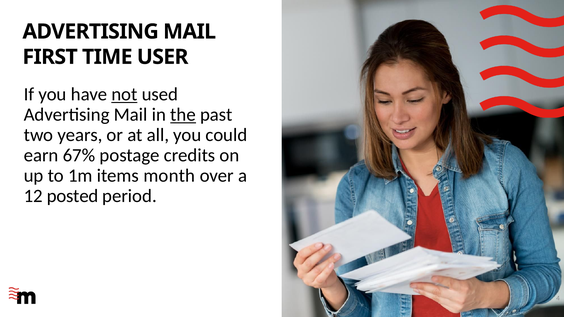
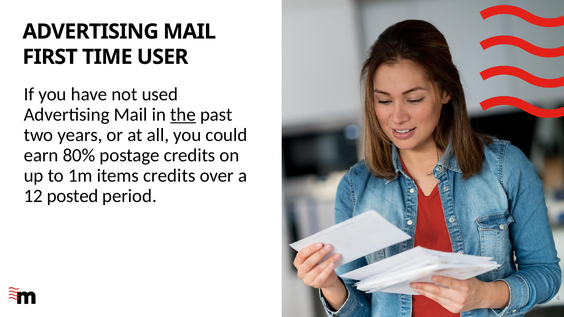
not underline: present -> none (124, 94)
67%: 67% -> 80% (79, 155)
items month: month -> credits (169, 176)
